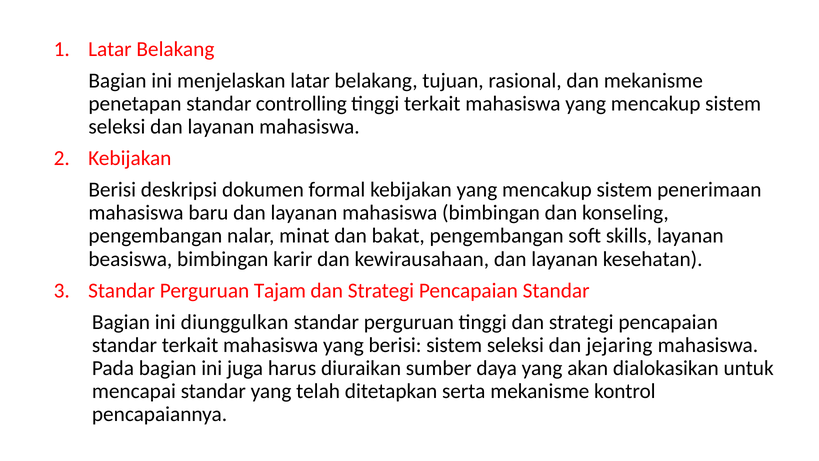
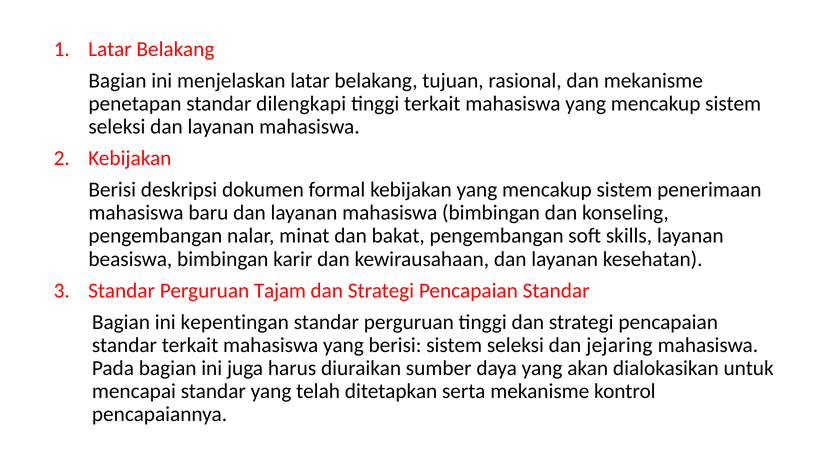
controlling: controlling -> dilengkapi (301, 104)
diunggulkan: diunggulkan -> kepentingan (235, 322)
